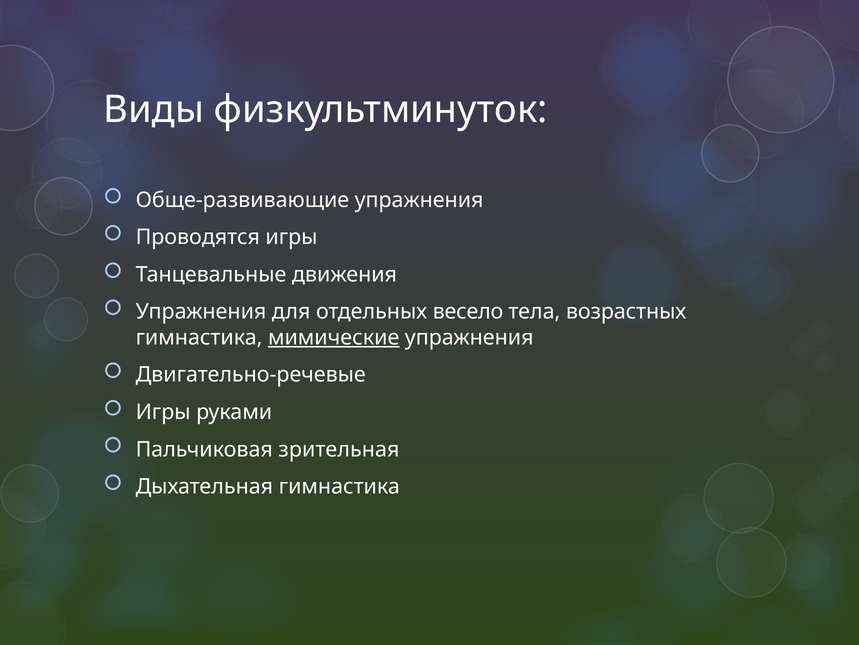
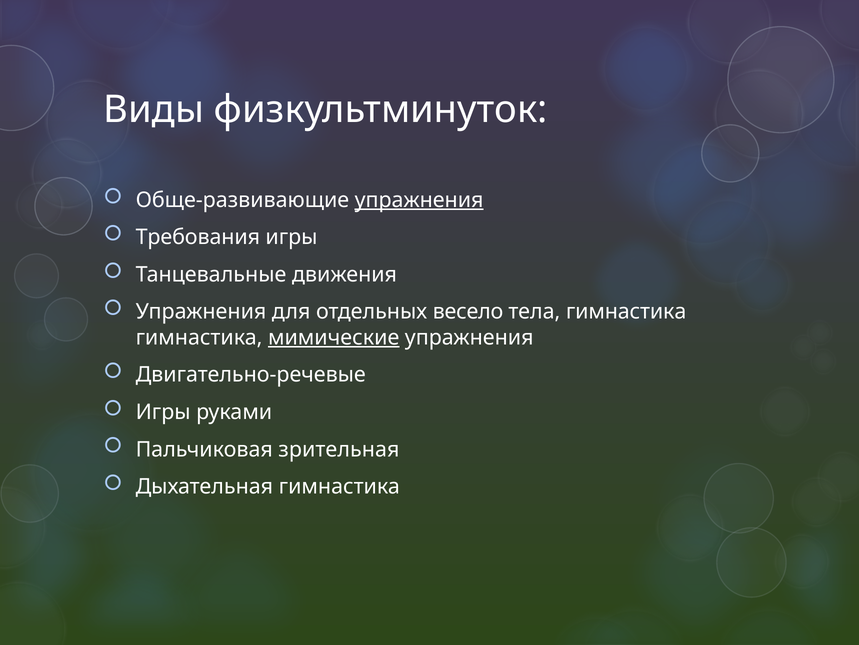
упражнения underline: none -> present (419, 200)
Проводятся: Проводятся -> Требования (198, 237)
тела возрастных: возрастных -> гимнастика (626, 311)
